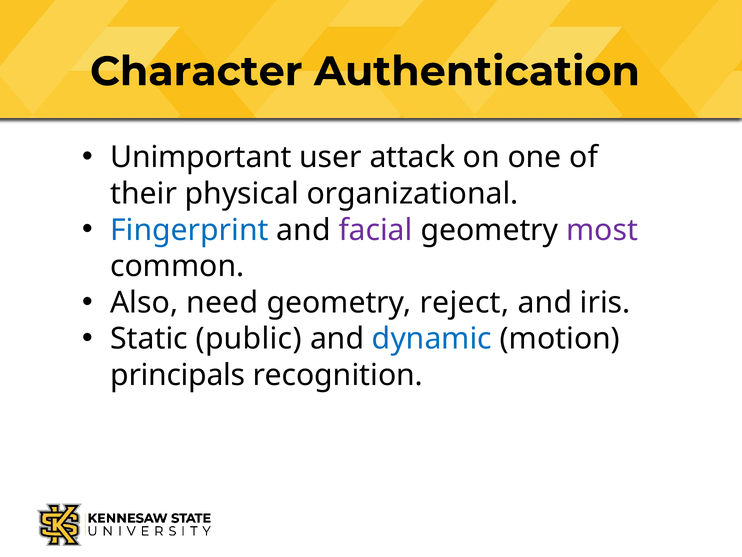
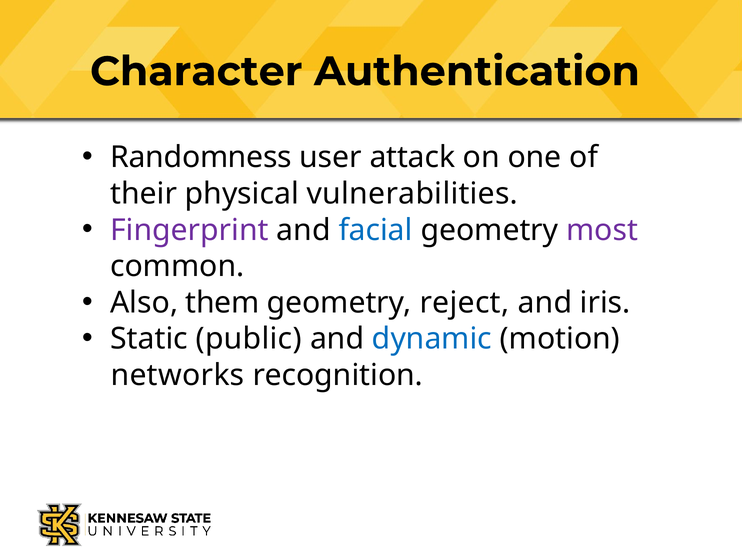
Unimportant: Unimportant -> Randomness (201, 157)
organizational: organizational -> vulnerabilities (412, 194)
Fingerprint colour: blue -> purple (189, 230)
facial colour: purple -> blue (376, 230)
need: need -> them (222, 302)
principals: principals -> networks (178, 375)
